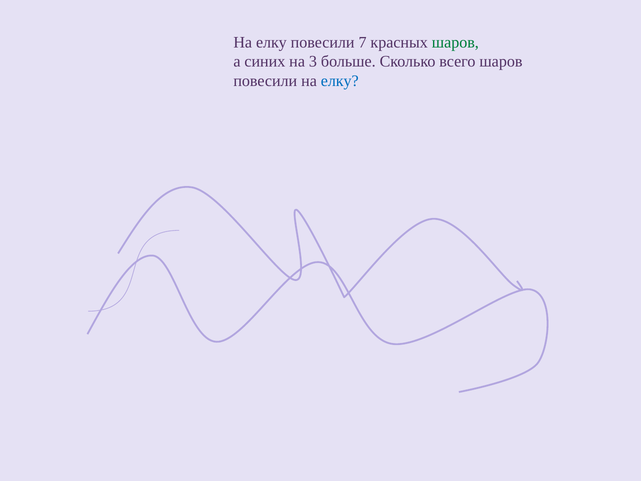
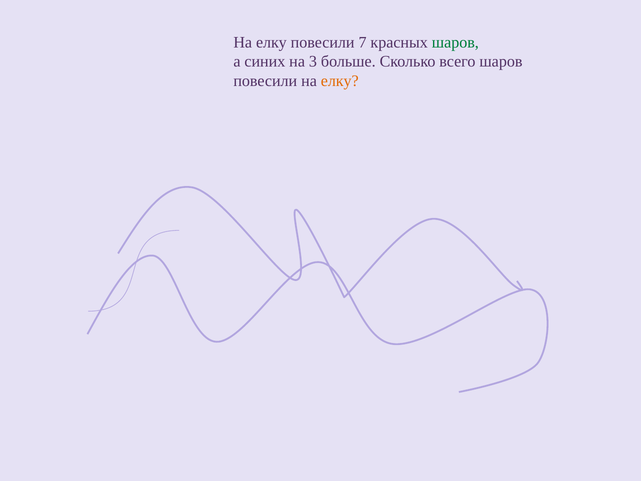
елку colour: blue -> orange (340, 81)
